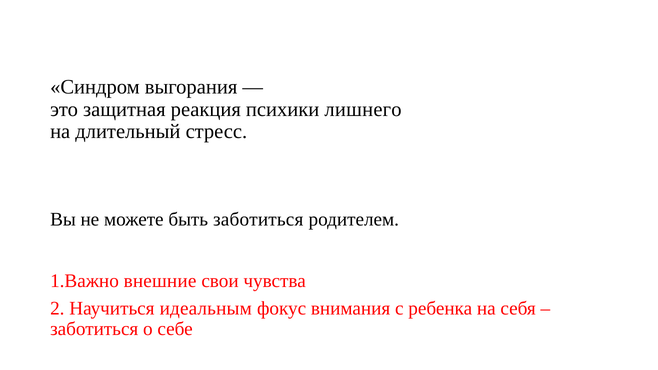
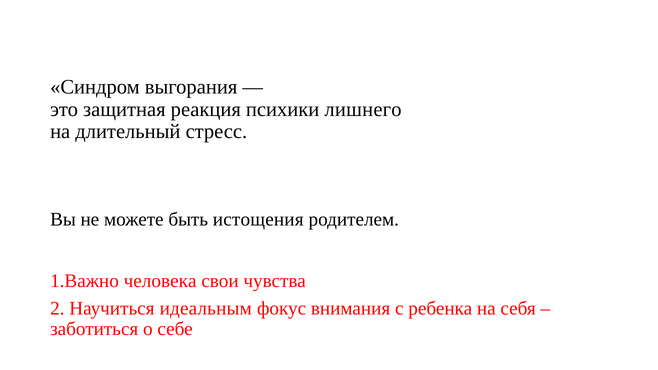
быть заботиться: заботиться -> истощения (258, 219)
внешние: внешние -> человека (160, 281)
